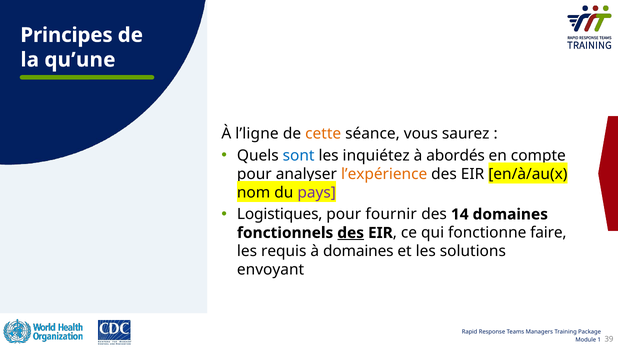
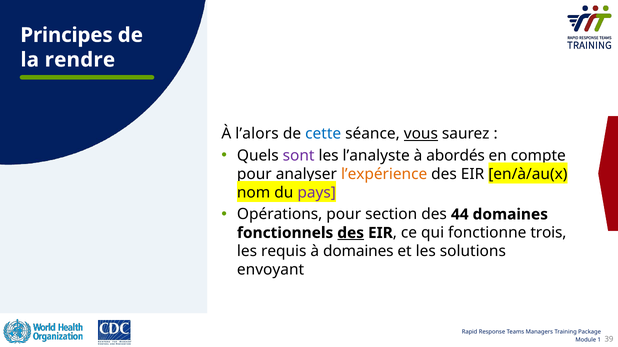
quʼune: quʼune -> rendre (80, 60)
l’ligne: l’ligne -> l’alors (257, 134)
cette colour: orange -> blue (323, 134)
vous underline: none -> present (421, 134)
sont colour: blue -> purple (299, 156)
inquiétez: inquiétez -> lʼanalyste (376, 156)
Logistiques: Logistiques -> Opérations (280, 215)
fournir: fournir -> section (391, 215)
14: 14 -> 44 (460, 215)
faire: faire -> trois (548, 233)
